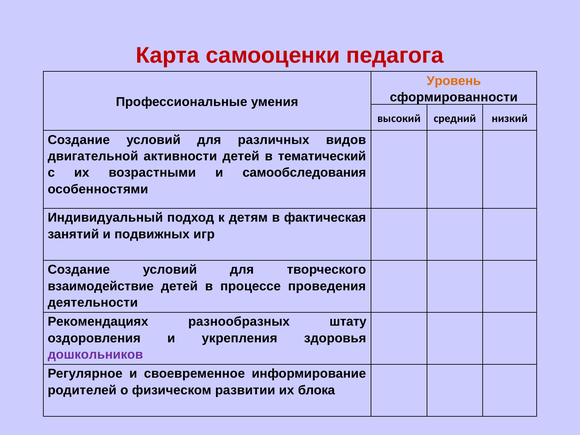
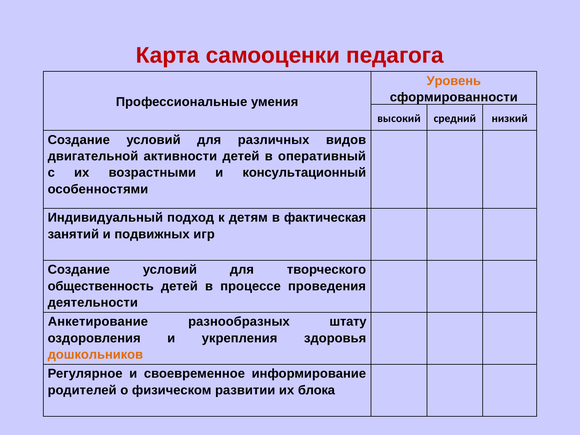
тематический: тематический -> оперативный (322, 156)
самообследования: самообследования -> консультационный (304, 173)
взаимодействие: взаимодействие -> общественность (101, 286)
Рекомендациях: Рекомендациях -> Анкетирование (98, 322)
дошкольников colour: purple -> orange (95, 355)
